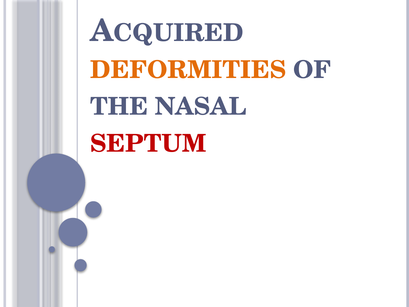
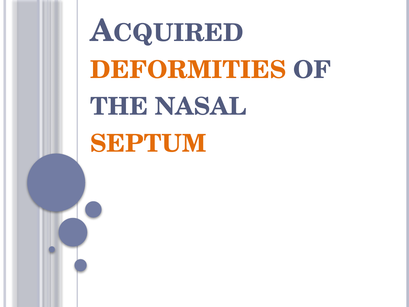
SEPTUM colour: red -> orange (148, 144)
